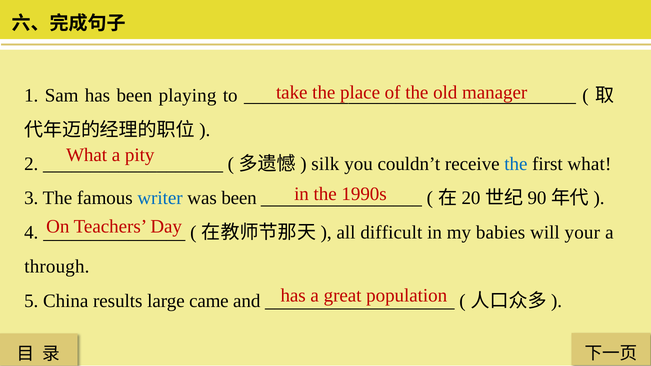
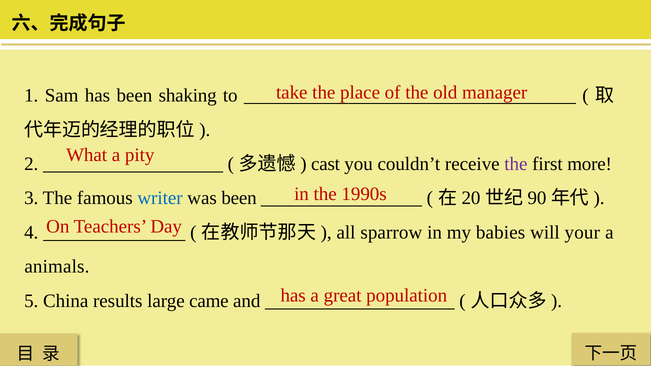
playing: playing -> shaking (188, 96)
silk: silk -> cast (326, 164)
the colour: blue -> purple (516, 164)
first what: what -> more (590, 164)
difficult: difficult -> sparrow (391, 233)
through: through -> animals (57, 267)
